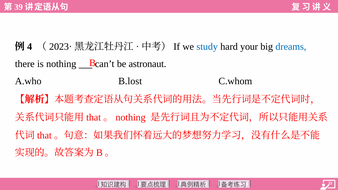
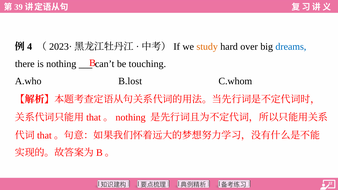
study colour: blue -> orange (207, 47)
your: your -> over (249, 47)
astronaut: astronaut -> touching (147, 64)
